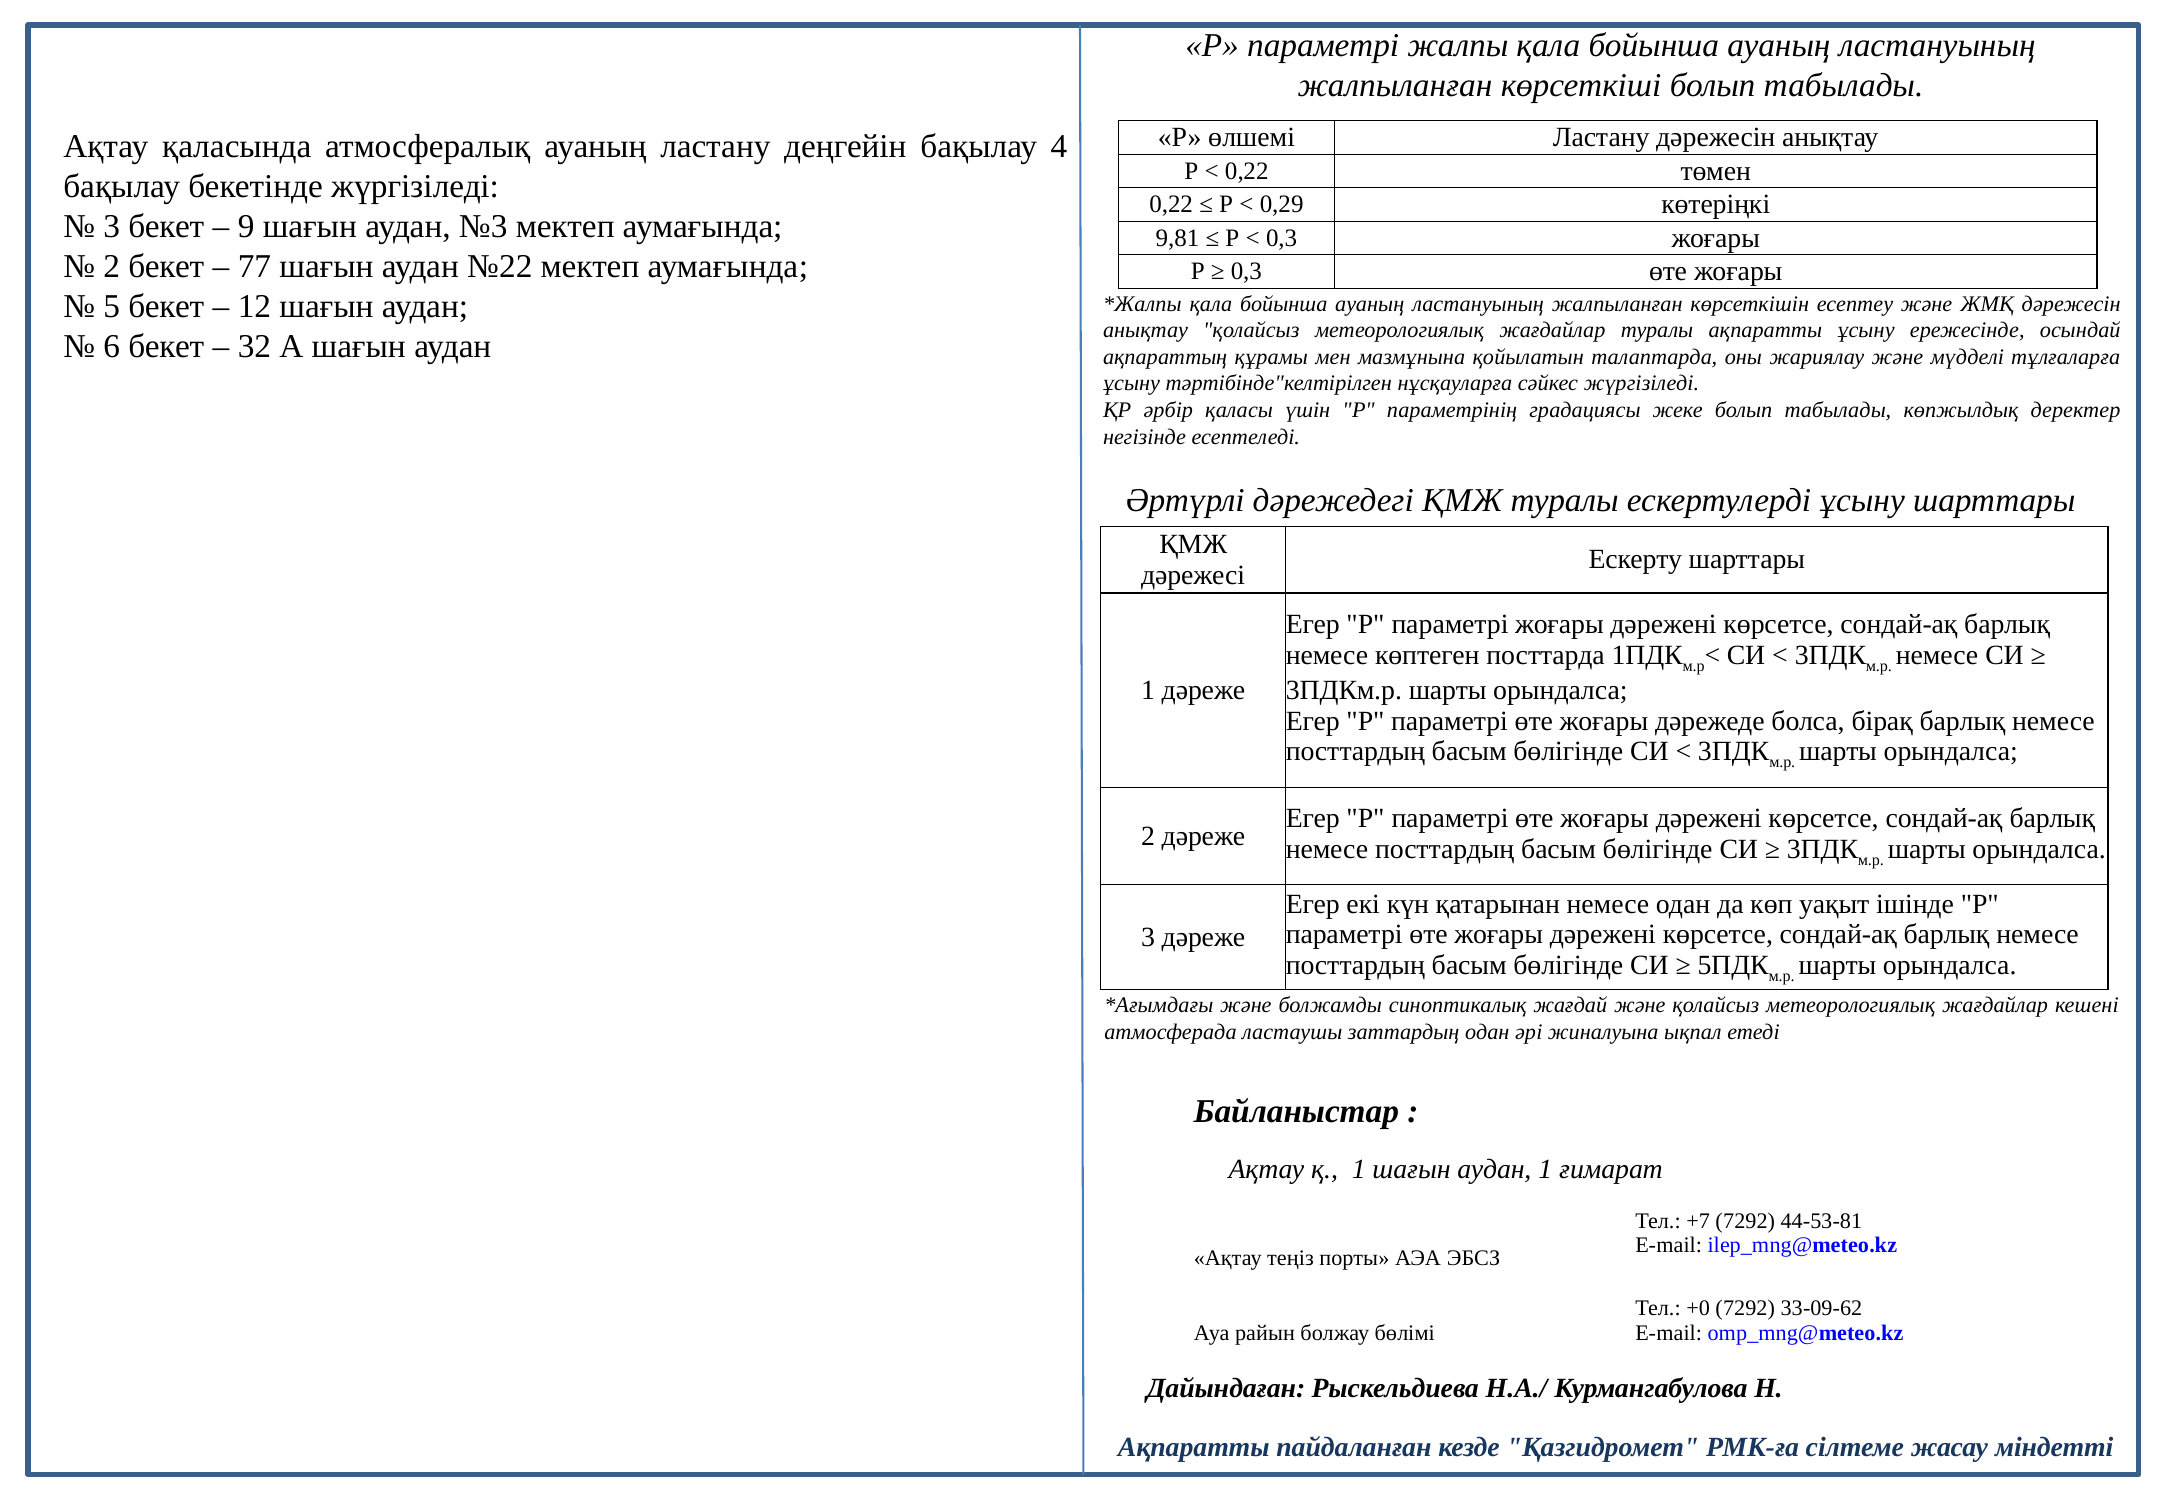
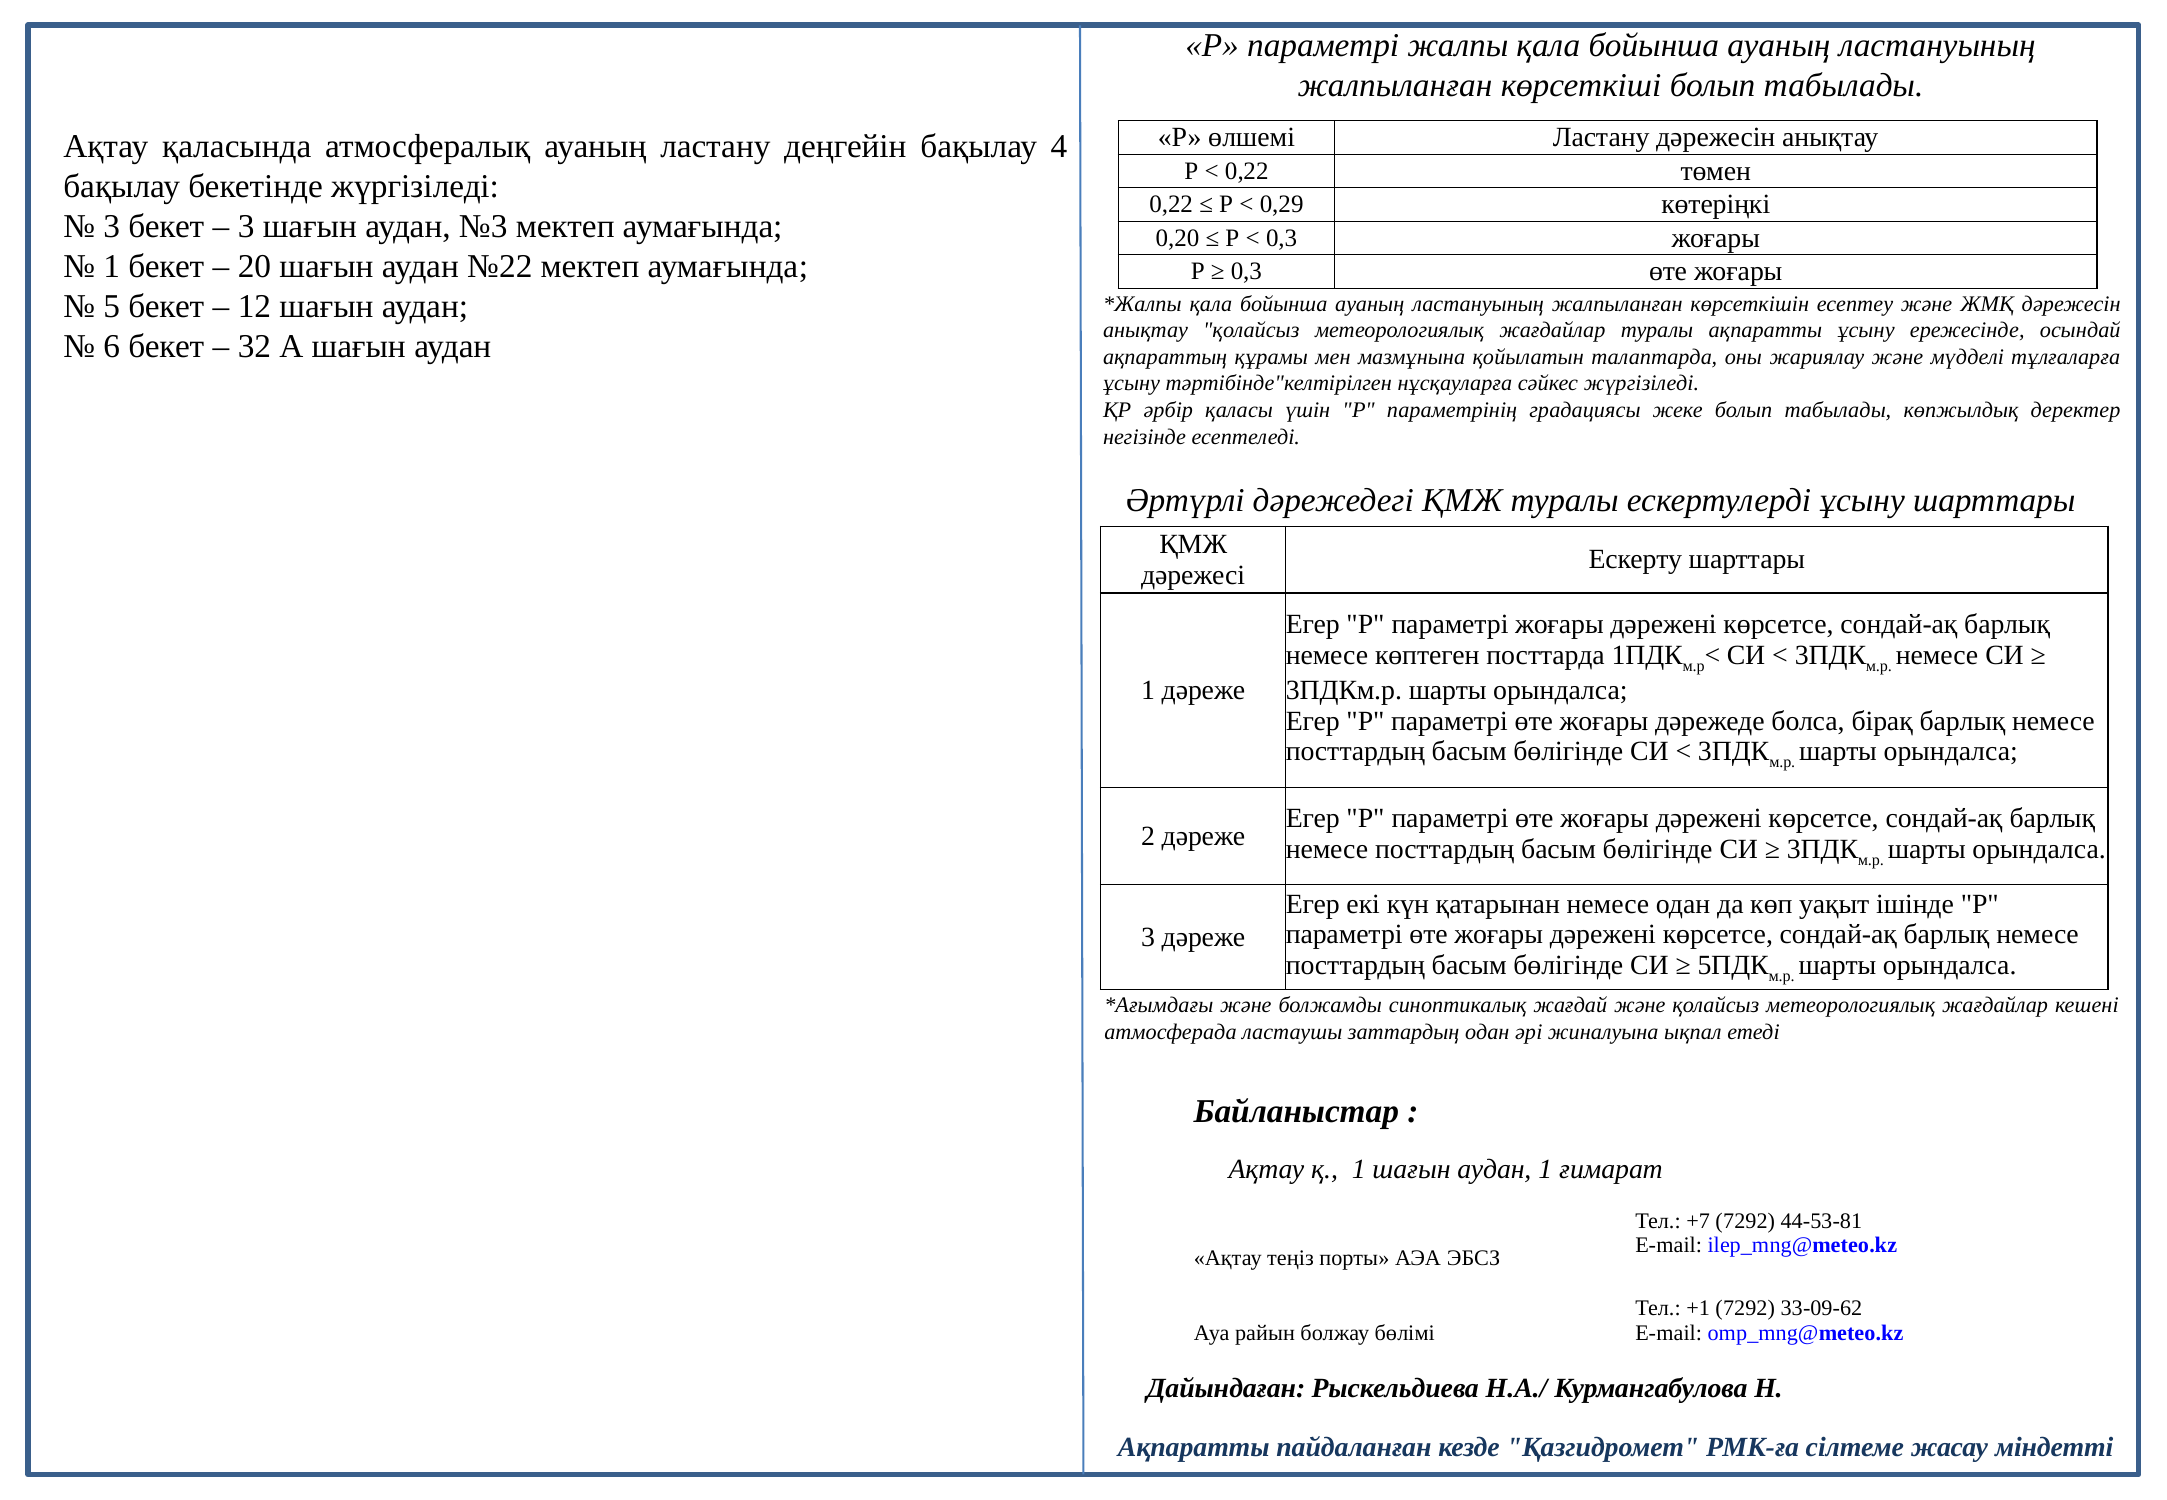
9: 9 -> 3 (246, 227)
9,81: 9,81 -> 0,20 (1177, 238)
2: 2 -> 1 (112, 267)
77: 77 -> 20 (254, 267)
+0: +0 -> +1 (1698, 1309)
